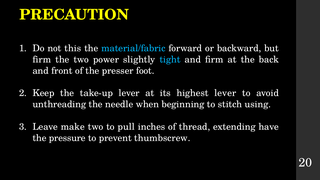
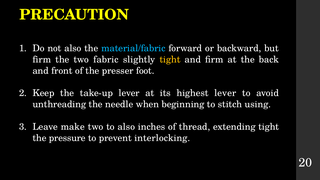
not this: this -> also (73, 48)
power: power -> fabric (106, 59)
tight colour: light blue -> yellow (170, 59)
to pull: pull -> also (126, 127)
extending have: have -> tight (269, 127)
thumbscrew: thumbscrew -> interlocking (162, 138)
